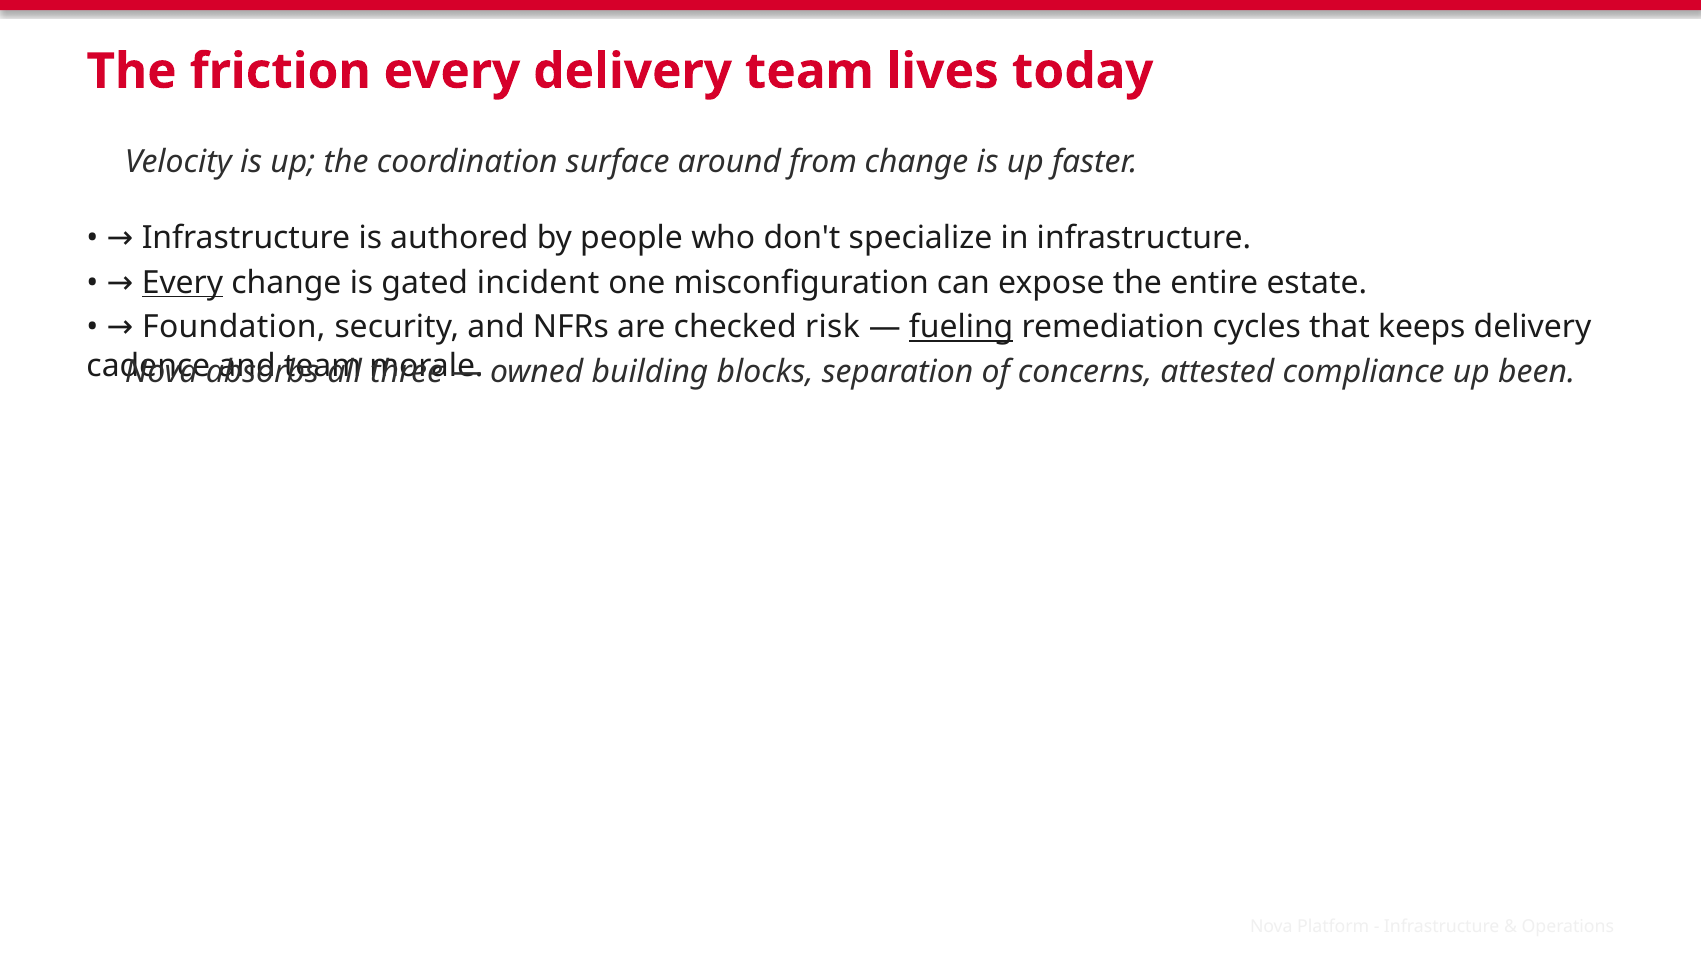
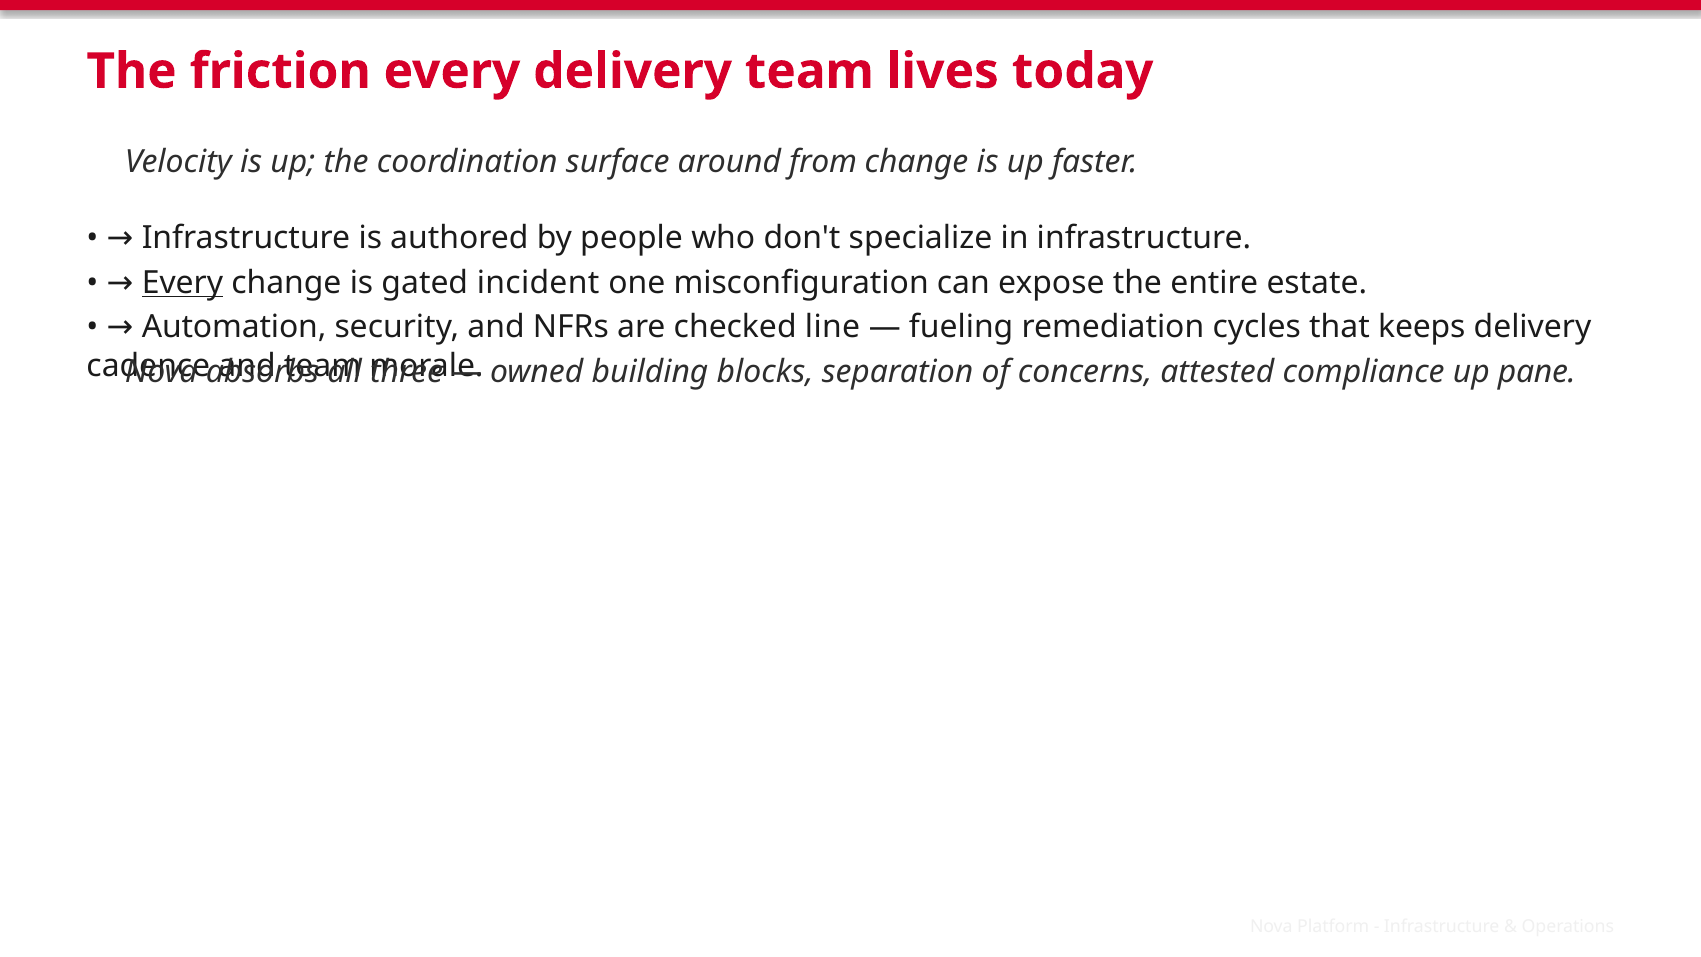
Foundation: Foundation -> Automation (234, 327)
risk: risk -> line (833, 327)
fueling underline: present -> none (961, 327)
been: been -> pane (1537, 372)
